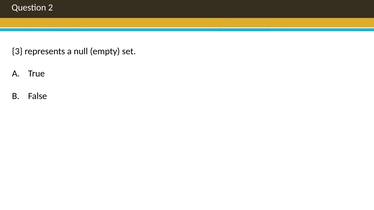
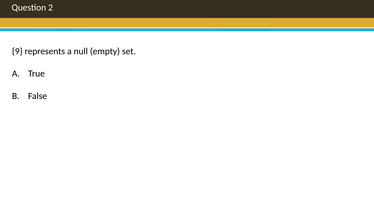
3: 3 -> 9 (17, 51)
